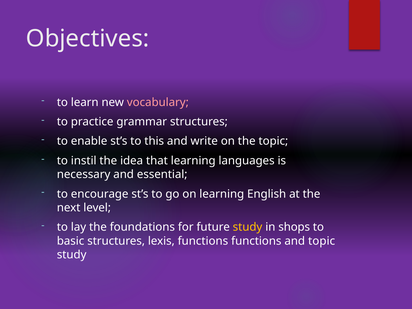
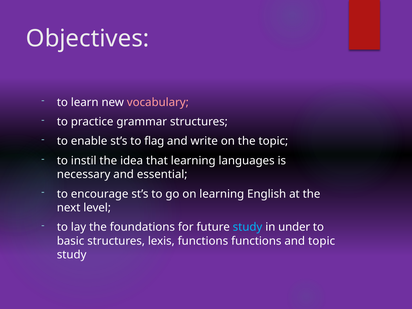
this: this -> flag (154, 141)
study colour: yellow -> light blue (248, 227)
shops: shops -> under (294, 227)
